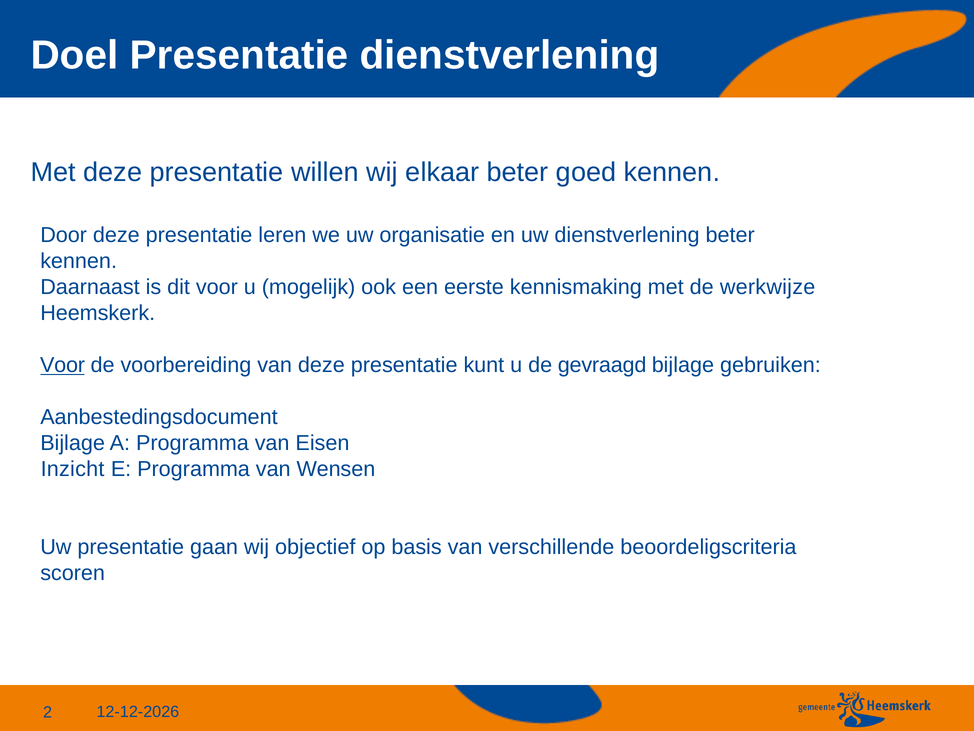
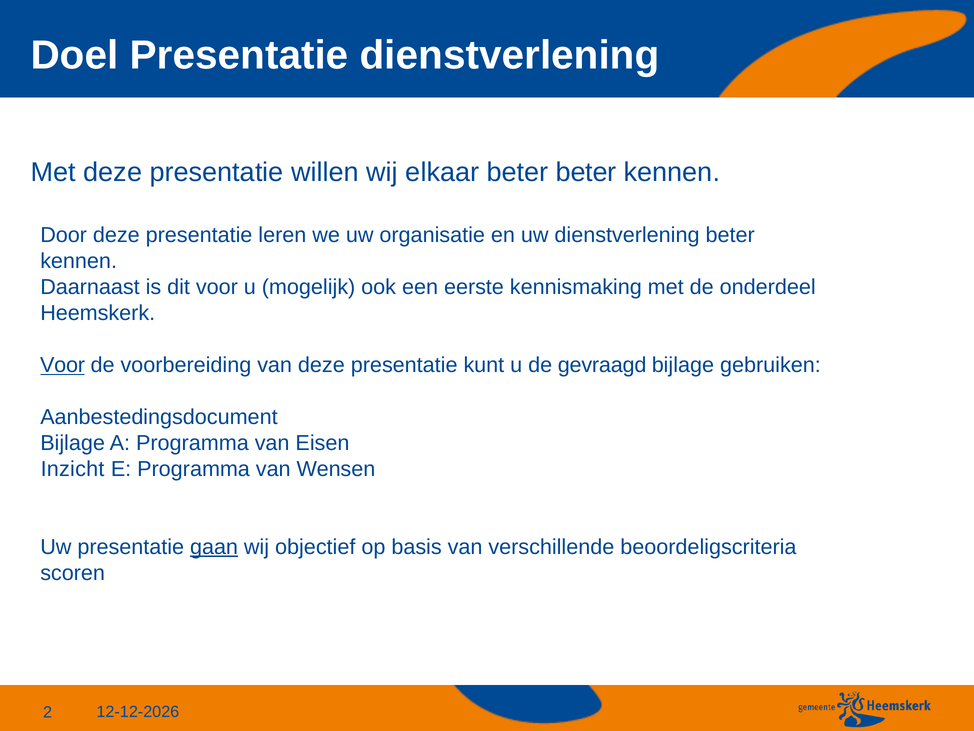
beter goed: goed -> beter (586, 172)
werkwijze: werkwijze -> onderdeel (768, 287)
gaan underline: none -> present (214, 547)
